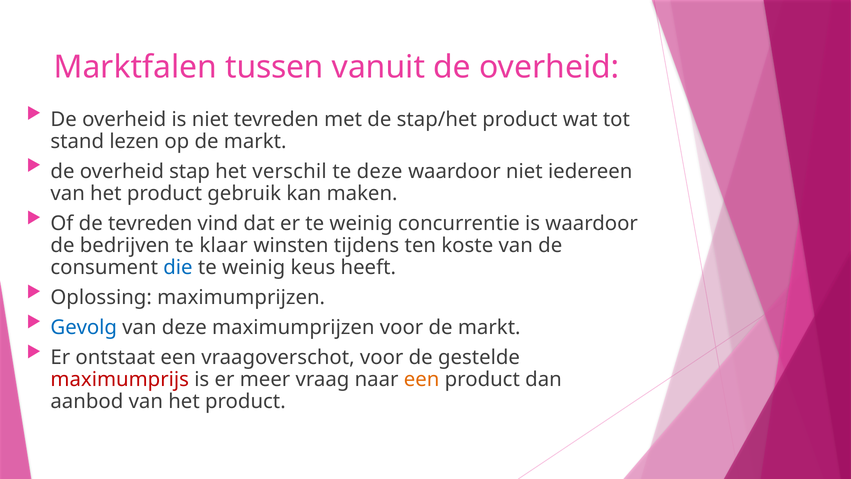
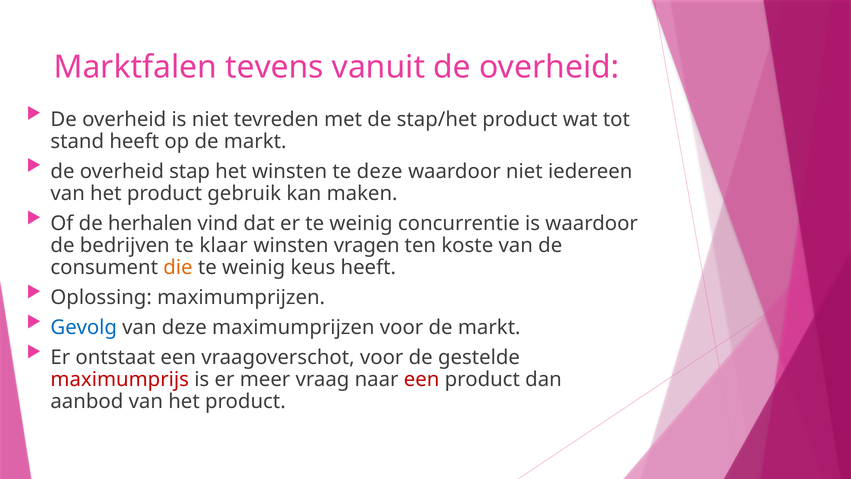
tussen: tussen -> tevens (274, 67)
stand lezen: lezen -> heeft (134, 141)
het verschil: verschil -> winsten (290, 171)
de tevreden: tevreden -> herhalen (150, 223)
tijdens: tijdens -> vragen (367, 245)
die colour: blue -> orange (178, 267)
een colour: orange -> red (422, 379)
